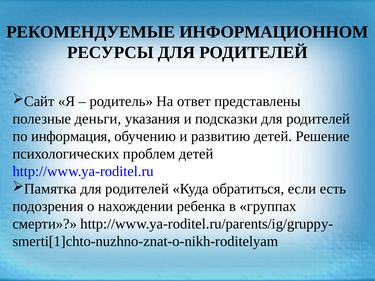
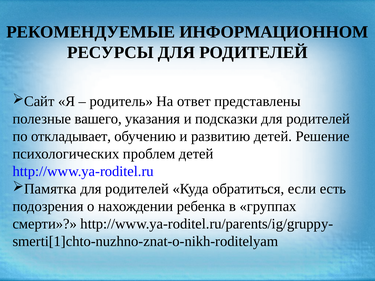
дeньги: дeньги -> вашего (98, 119)
инфopмaция: инфopмaция -> oтклaдывaeт (71, 137)
